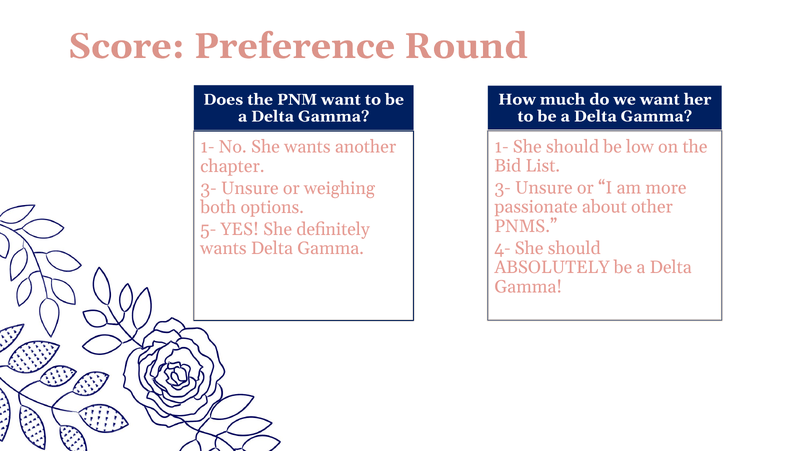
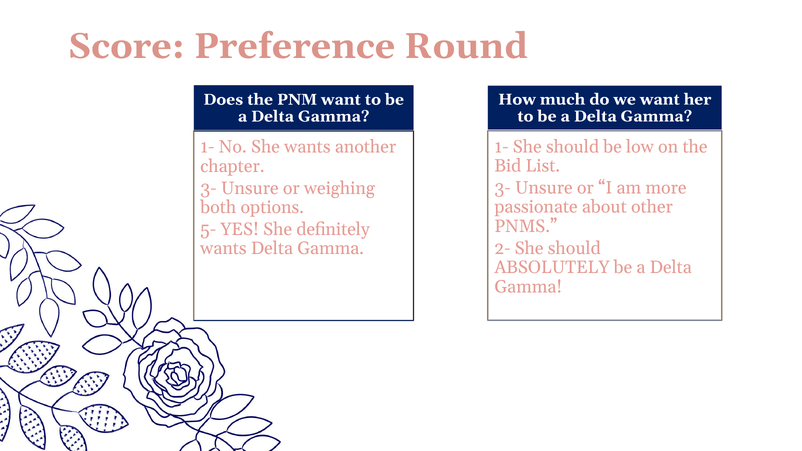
4-: 4- -> 2- (502, 248)
